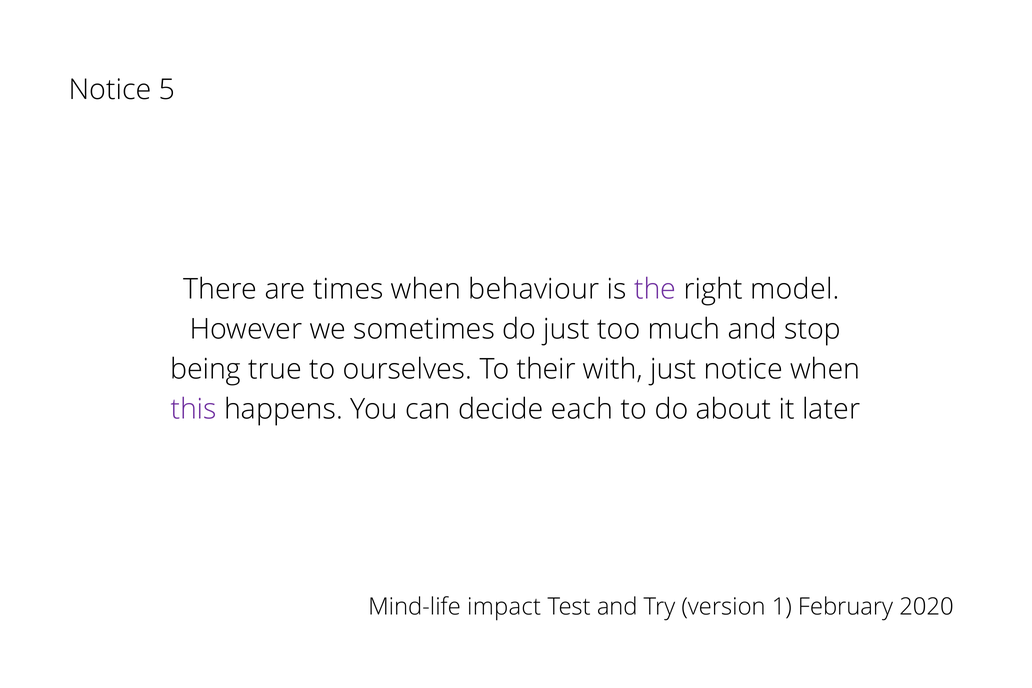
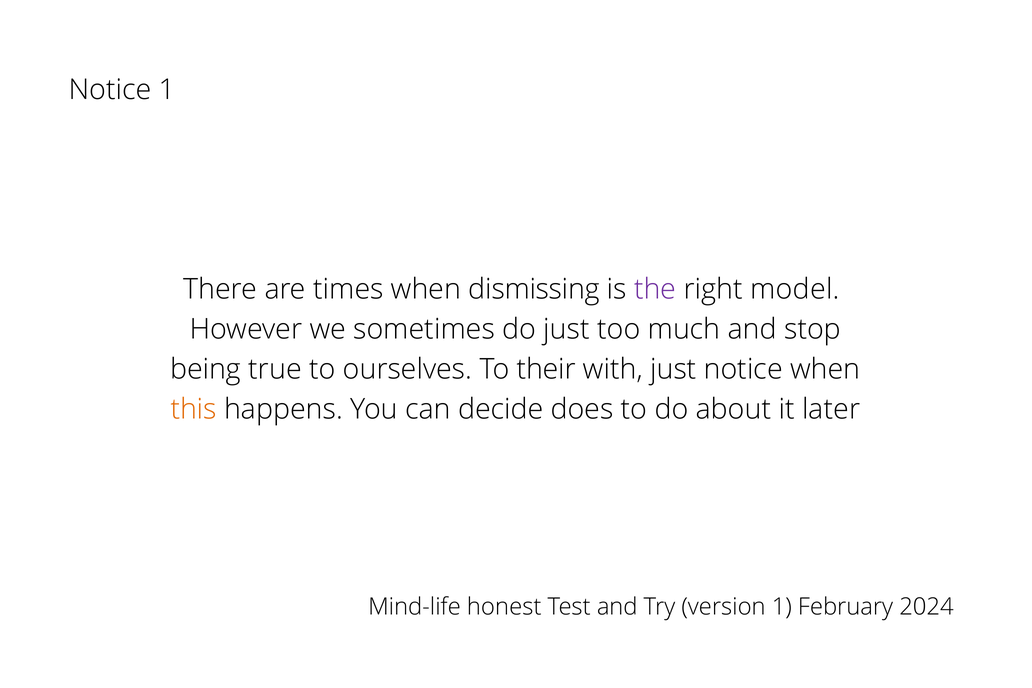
Notice 5: 5 -> 1 (167, 90)
behaviour: behaviour -> dismissing (534, 289)
this colour: purple -> orange (194, 410)
each: each -> does (582, 410)
impact: impact -> honest (504, 607)
2020: 2020 -> 2024 (926, 607)
